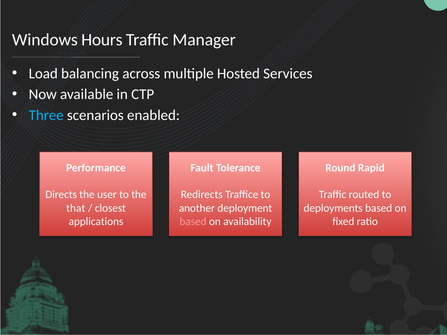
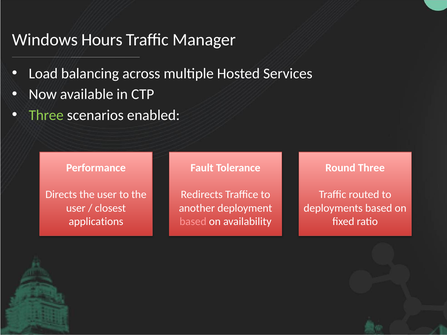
Three colour: light blue -> light green (46, 115)
Round Rapid: Rapid -> Three (371, 168)
that: that -> user (76, 208)
